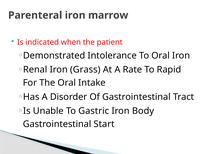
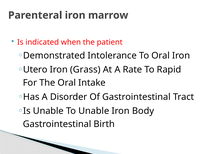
Renal: Renal -> Utero (35, 70)
To Gastric: Gastric -> Unable (94, 111)
Start: Start -> Birth (104, 124)
